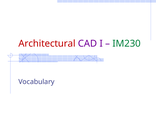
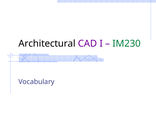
Architectural colour: red -> black (47, 44)
